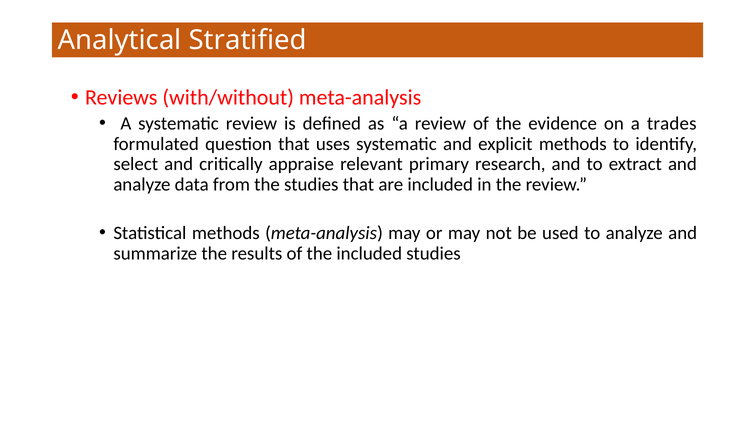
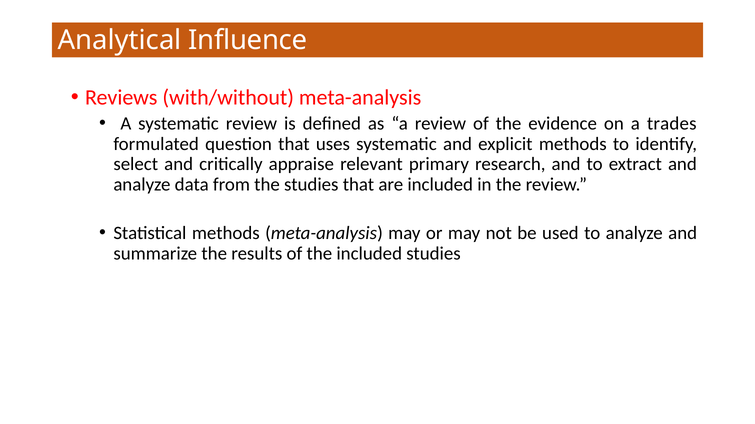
Stratified: Stratified -> Influence (248, 40)
